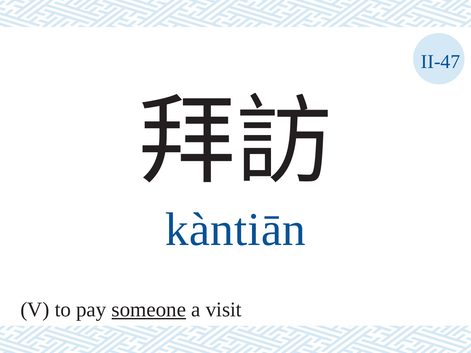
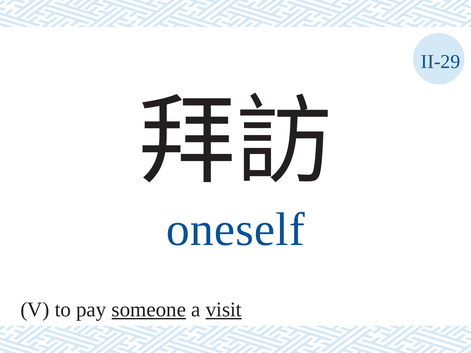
II-47: II-47 -> II-29 (441, 62)
kàntiān: kàntiān -> oneself (235, 230)
visit underline: none -> present (224, 310)
